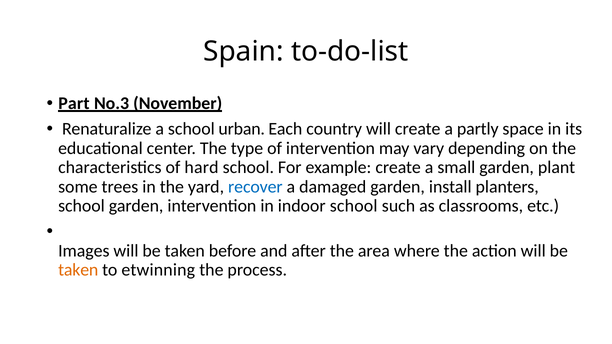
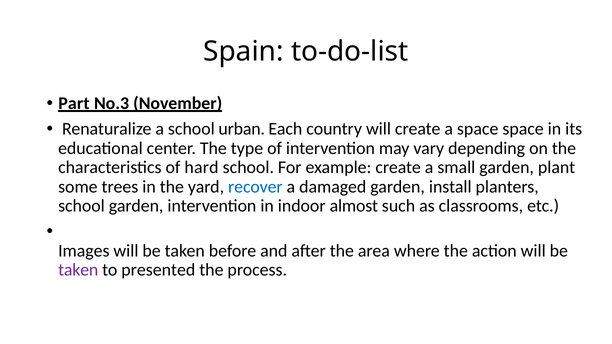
a partly: partly -> space (478, 129)
indoor school: school -> almost (354, 206)
taken colour: orange -> purple (78, 270)
etwinning: etwinning -> presented (158, 270)
